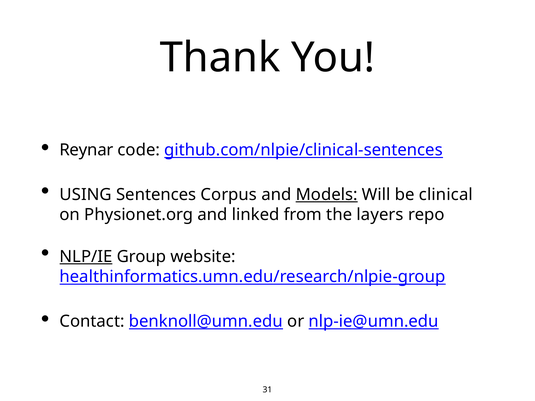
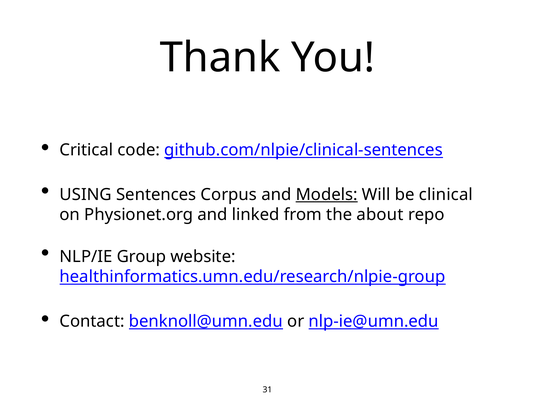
Reynar: Reynar -> Critical (86, 150)
layers: layers -> about (380, 215)
NLP/IE underline: present -> none (86, 257)
